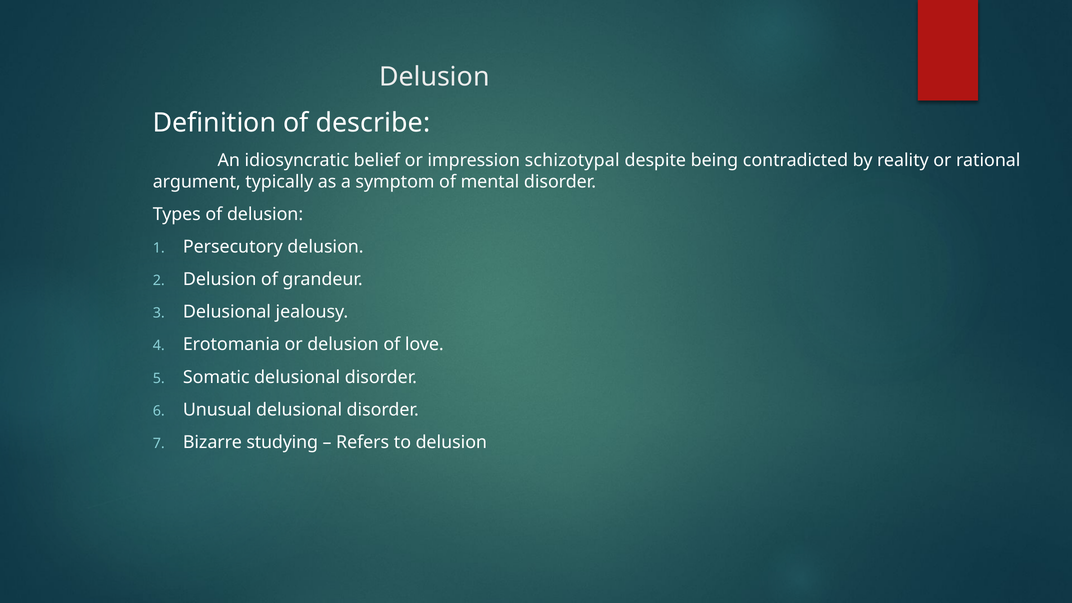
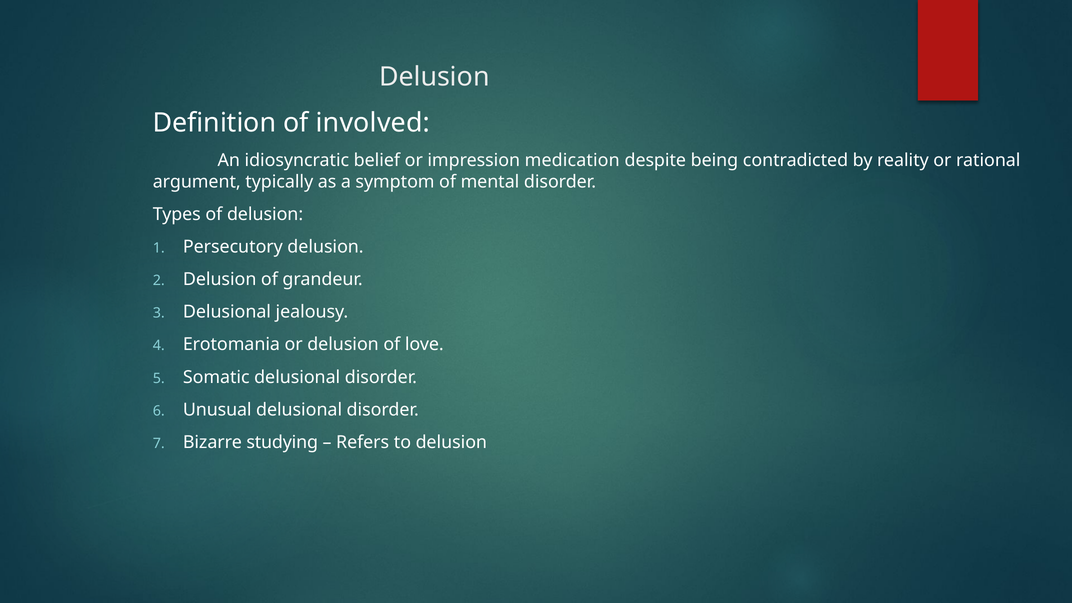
describe: describe -> involved (373, 123)
schizotypal: schizotypal -> medication (572, 160)
